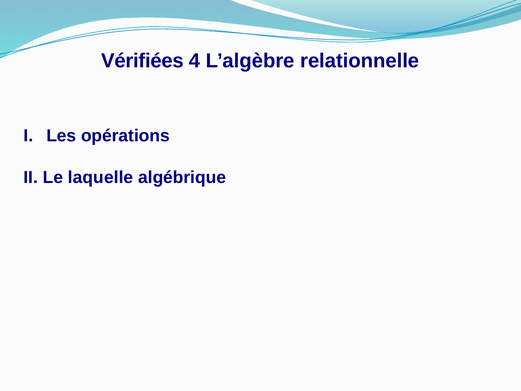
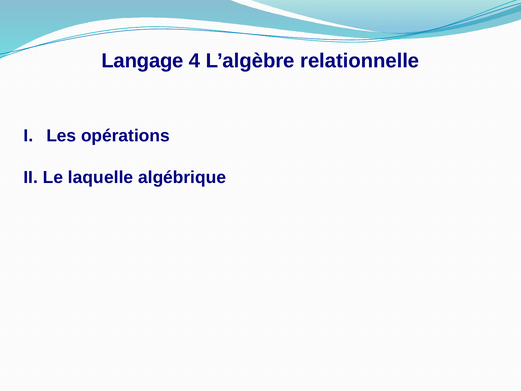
Vérifiées: Vérifiées -> Langage (142, 61)
